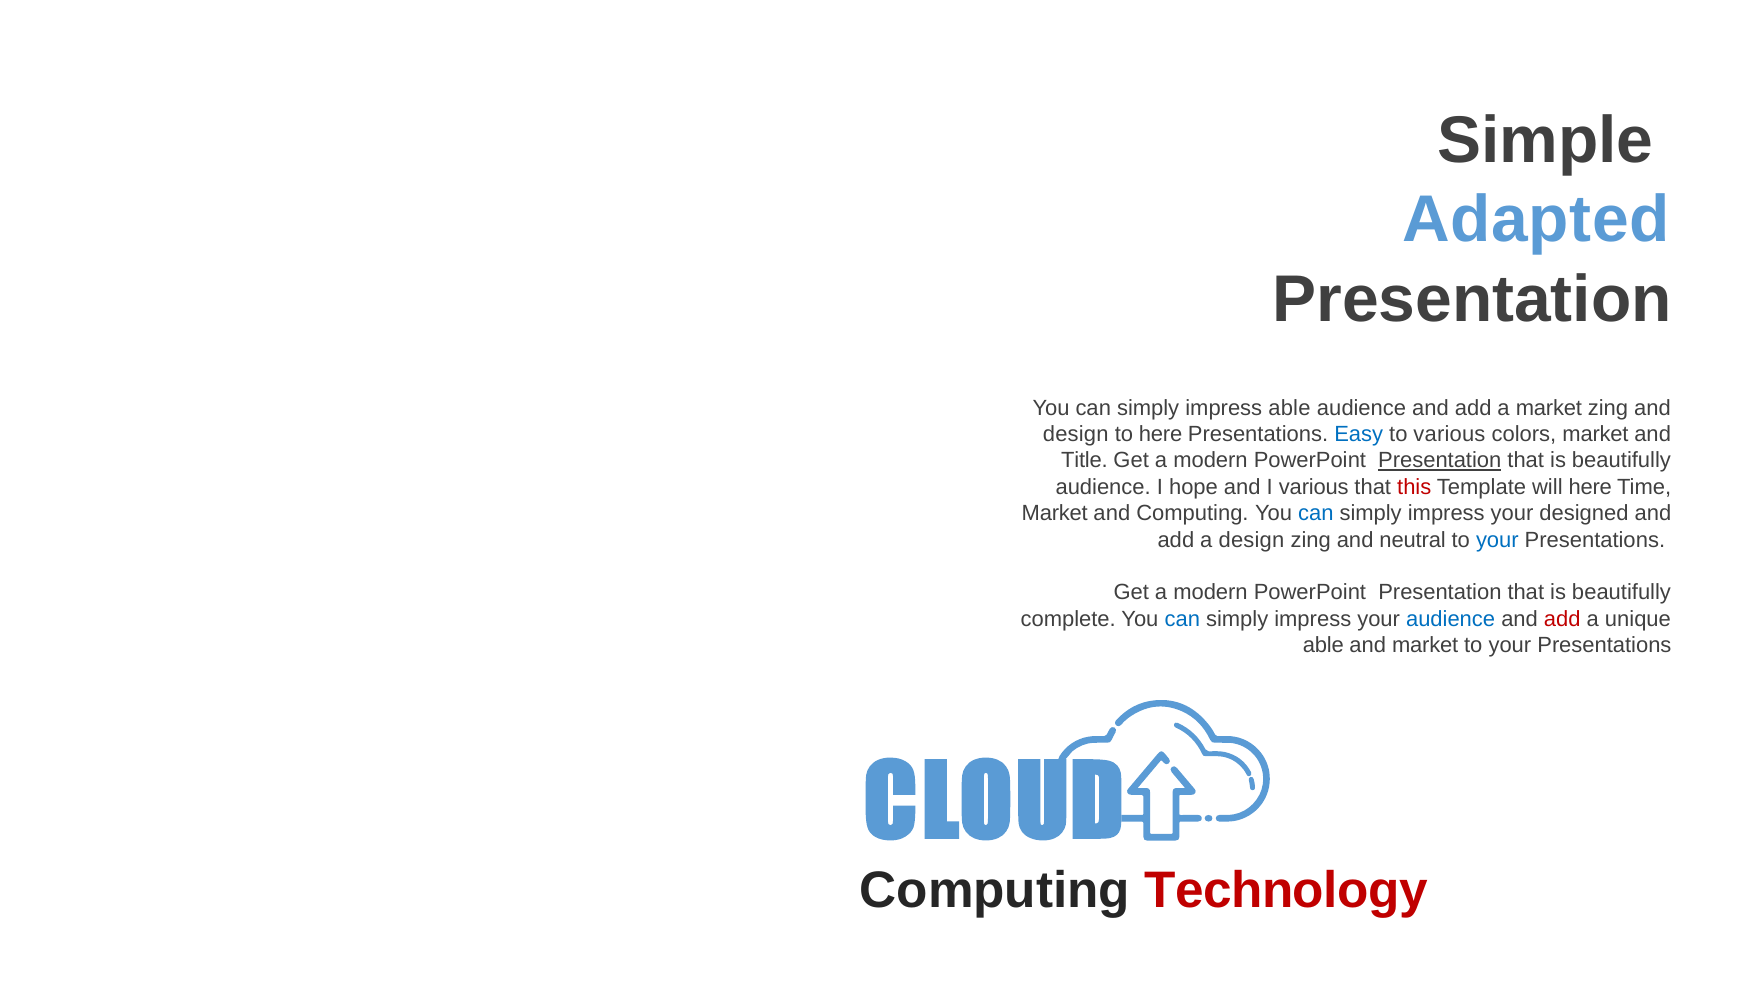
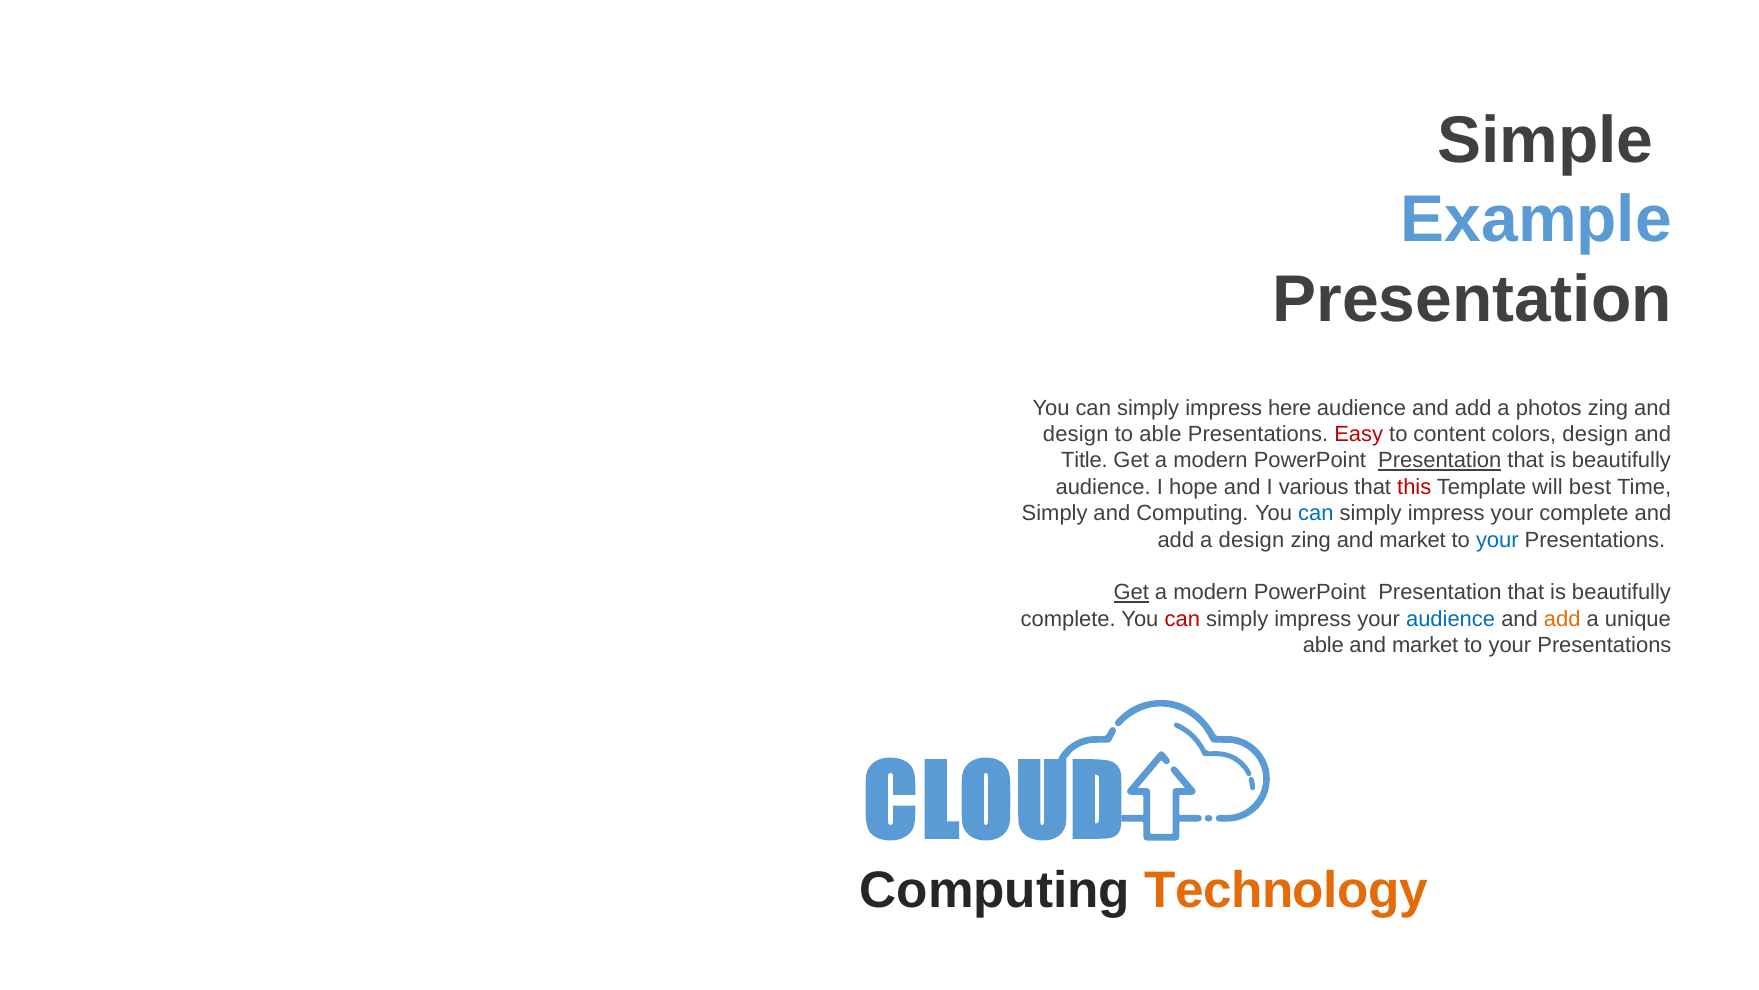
Adapted: Adapted -> Example (1536, 220)
impress able: able -> here (1290, 408)
a market: market -> photos (1549, 408)
to here: here -> able (1160, 434)
Easy colour: blue -> red (1359, 434)
to various: various -> content (1450, 434)
colors market: market -> design (1595, 434)
will here: here -> best (1590, 487)
Market: Market -> Simply (1055, 513)
your designed: designed -> complete (1584, 513)
zing and neutral: neutral -> market (1413, 540)
Get underline: none -> present (1131, 592)
can colour: blue -> red (1182, 619)
add colour: red -> orange (1562, 619)
Technology colour: red -> orange (1286, 890)
